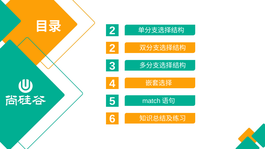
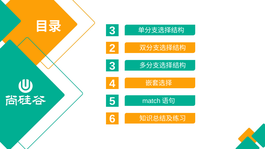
2: 2 -> 3 (112, 31)
